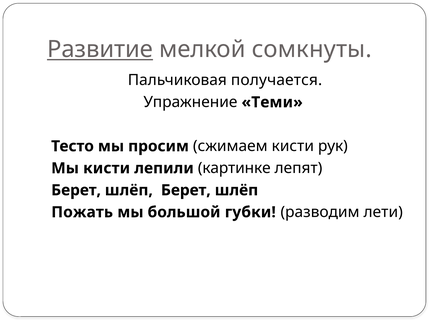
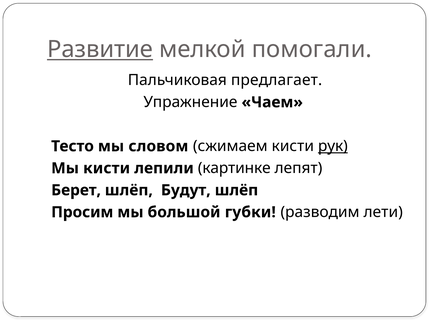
сомкнуты: сомкнуты -> помогали (312, 50)
получается: получается -> предлагает (277, 80)
Теми: Теми -> Чаем (272, 102)
просим: просим -> словом (158, 147)
рук underline: none -> present (333, 147)
шлёп Берет: Берет -> Будут (186, 191)
Пожать: Пожать -> Просим (82, 213)
